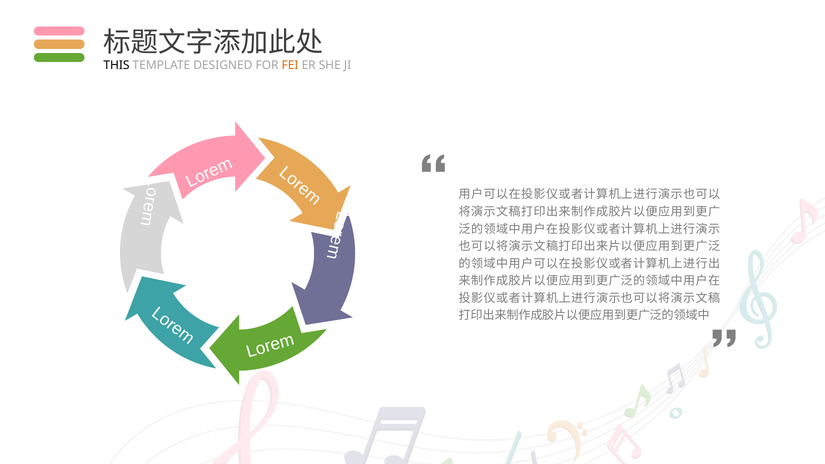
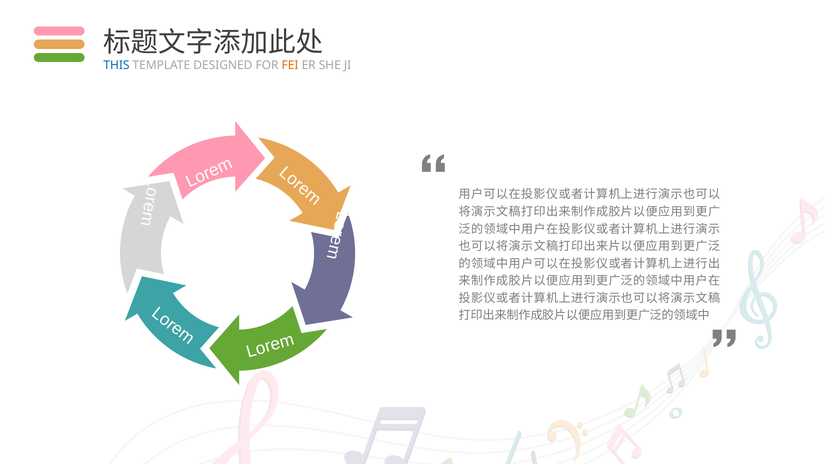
THIS colour: black -> blue (116, 65)
